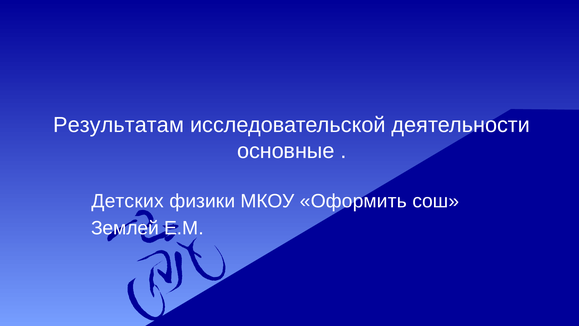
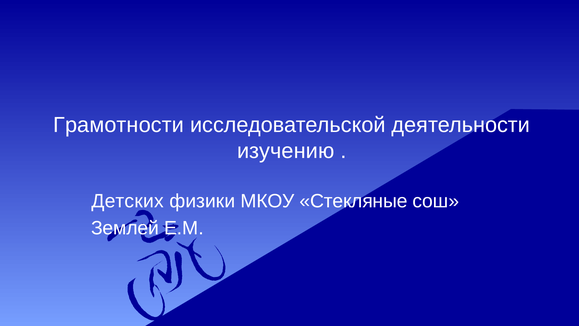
Результатам: Результатам -> Грамотности (119, 125)
основные: основные -> изучению (286, 151)
Оформить: Оформить -> Стекляные (354, 201)
